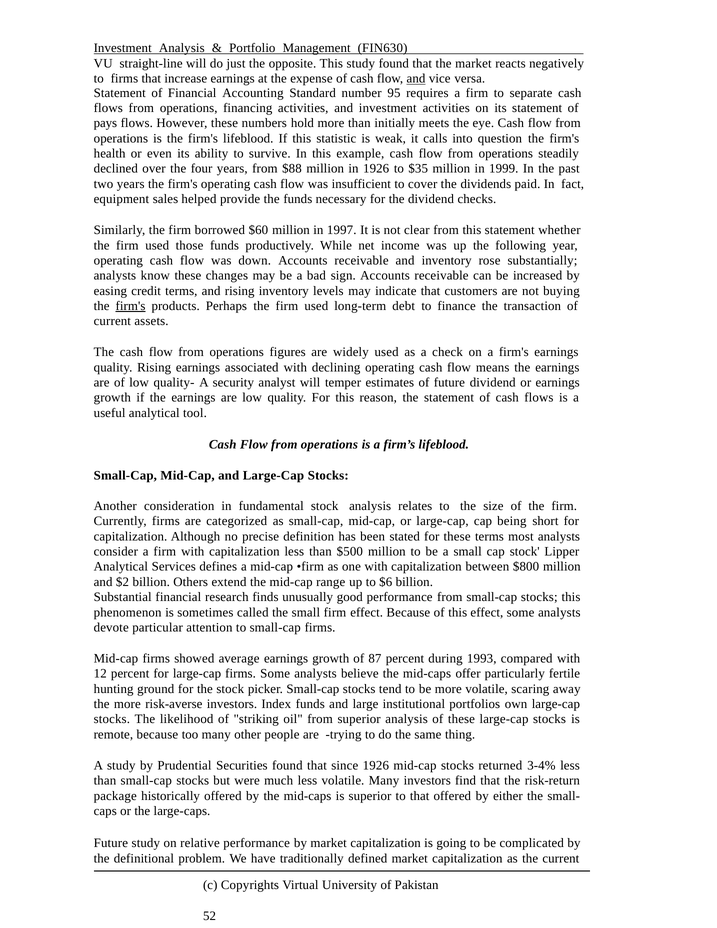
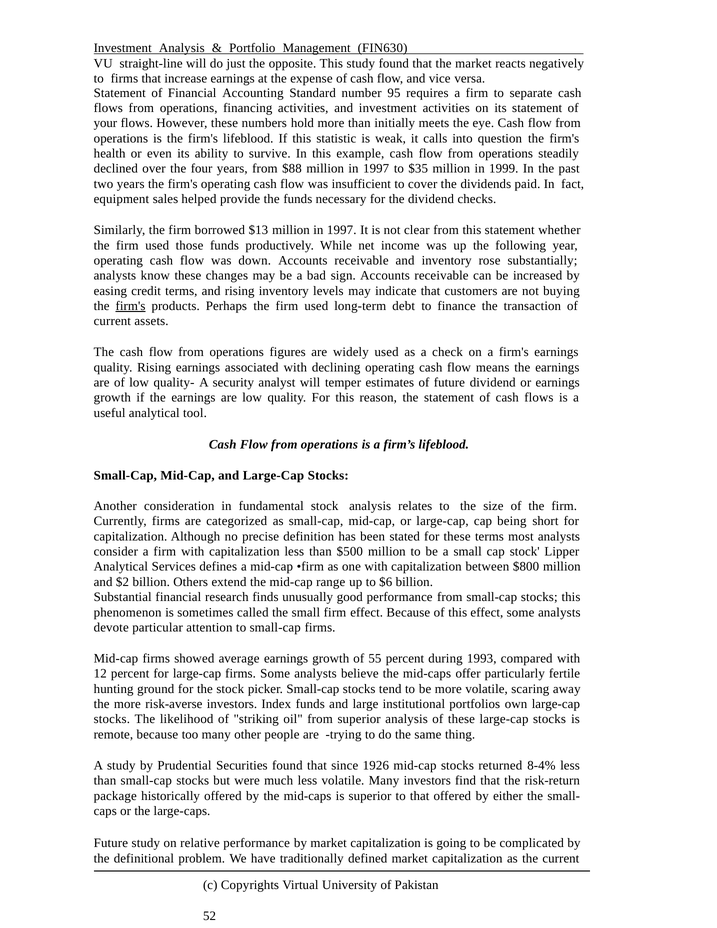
and underline: present -> none (416, 79)
pays: pays -> your (105, 123)
$88 million in 1926: 1926 -> 1997 (376, 169)
$60: $60 -> $13 (258, 230)
87: 87 -> 55 (375, 658)
3-4%: 3-4% -> 8-4% (541, 765)
